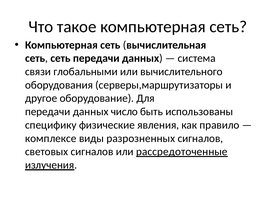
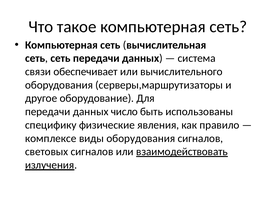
глобальными: глобальными -> обеспечивает (86, 72)
виды разрозненных: разрозненных -> оборудования (141, 138)
рассредоточенные: рассредоточенные -> взаимодействовать (182, 152)
